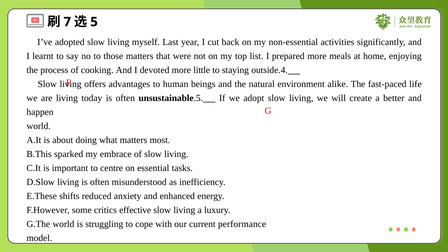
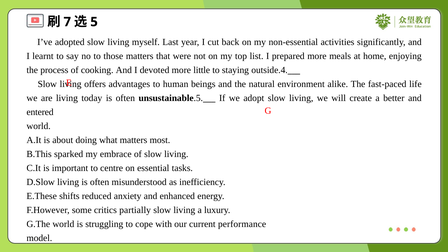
happen: happen -> entered (40, 112)
effective: effective -> partially (135, 210)
